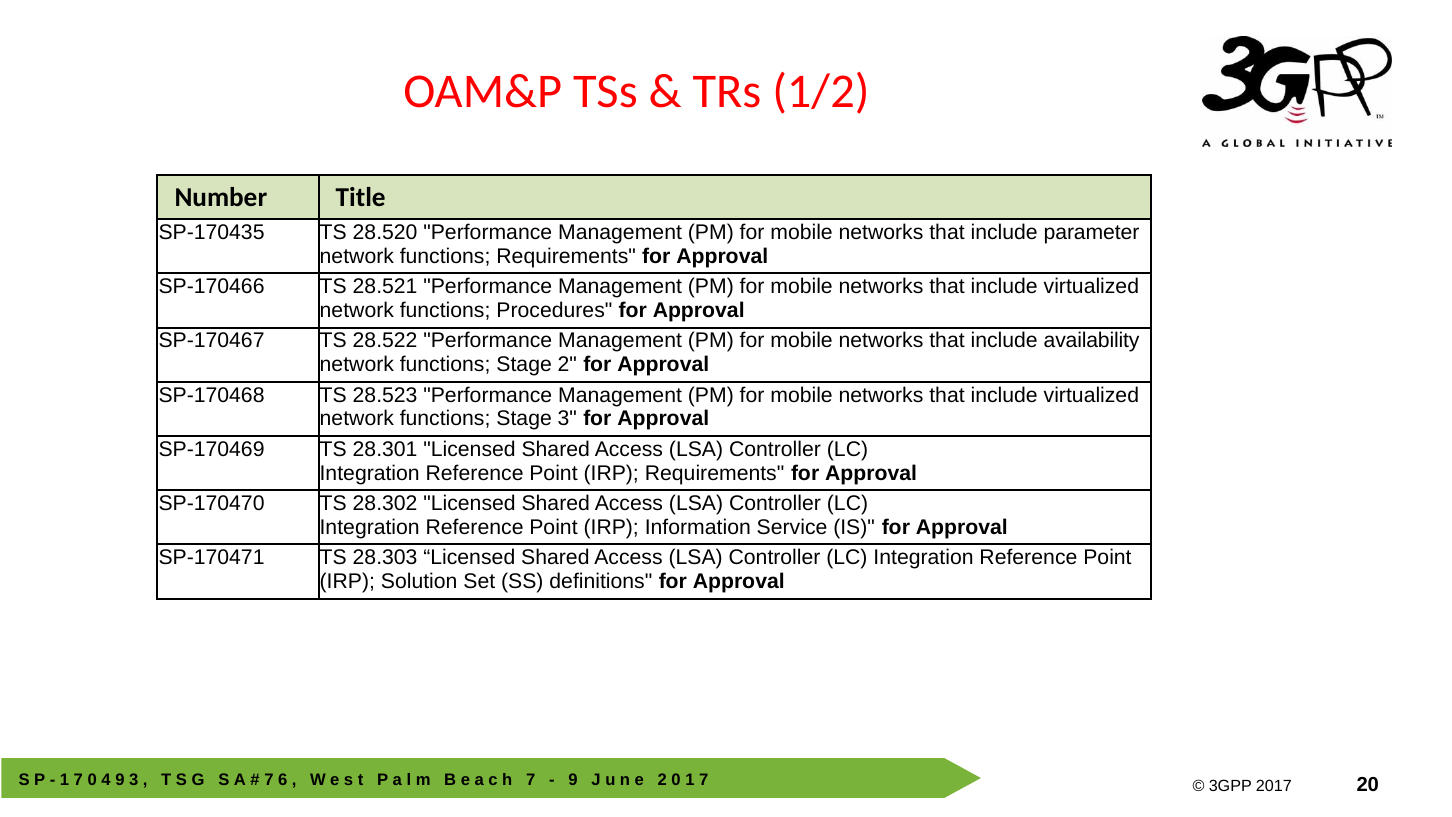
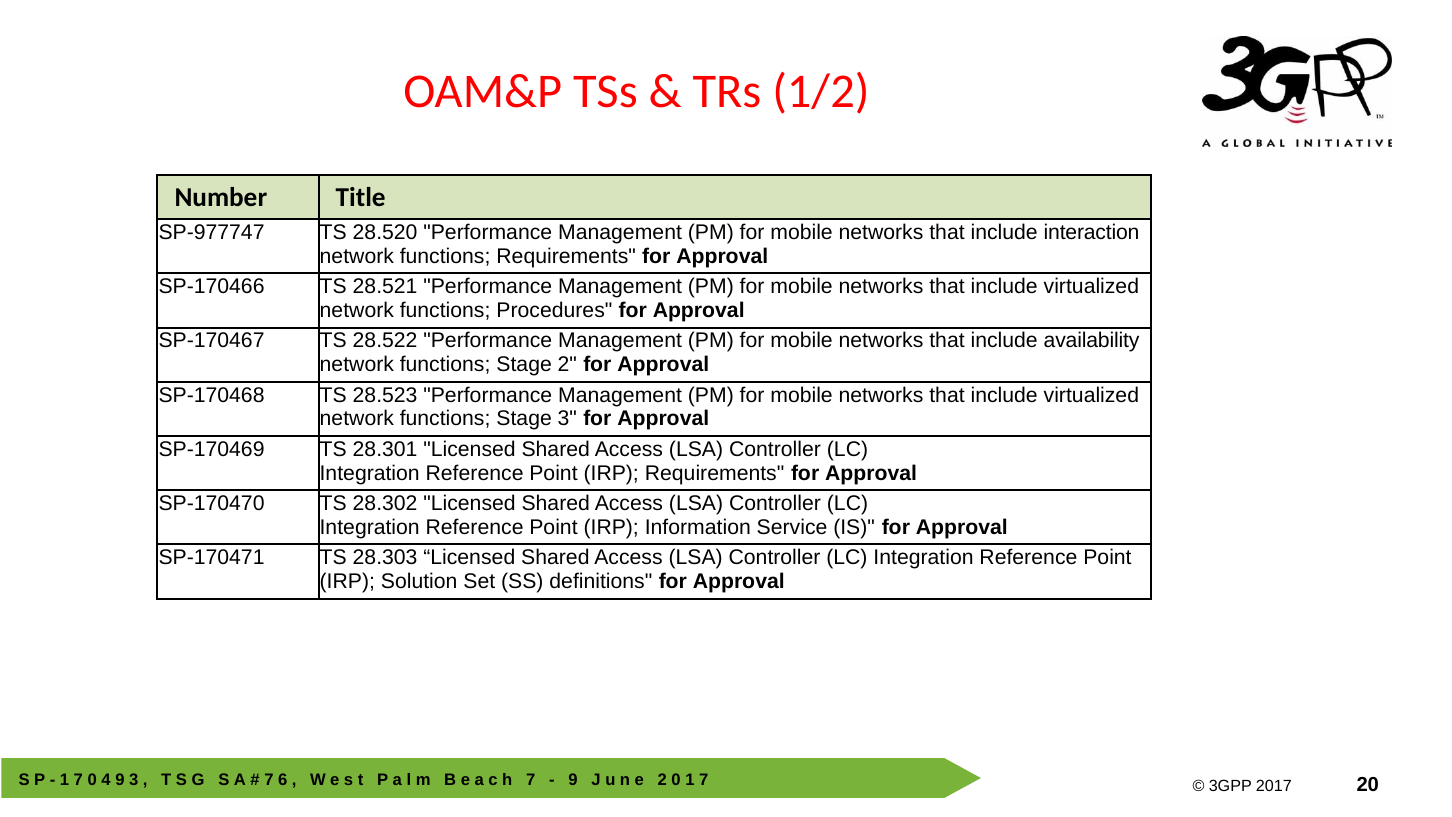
SP-170435: SP-170435 -> SP-977747 (212, 233)
parameter: parameter -> interaction (1092, 233)
